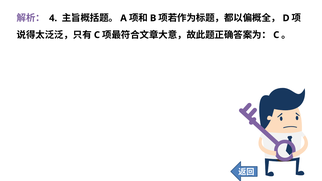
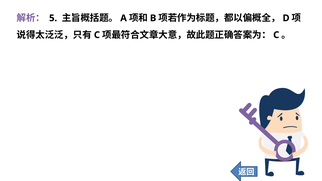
4: 4 -> 5 (53, 18)
